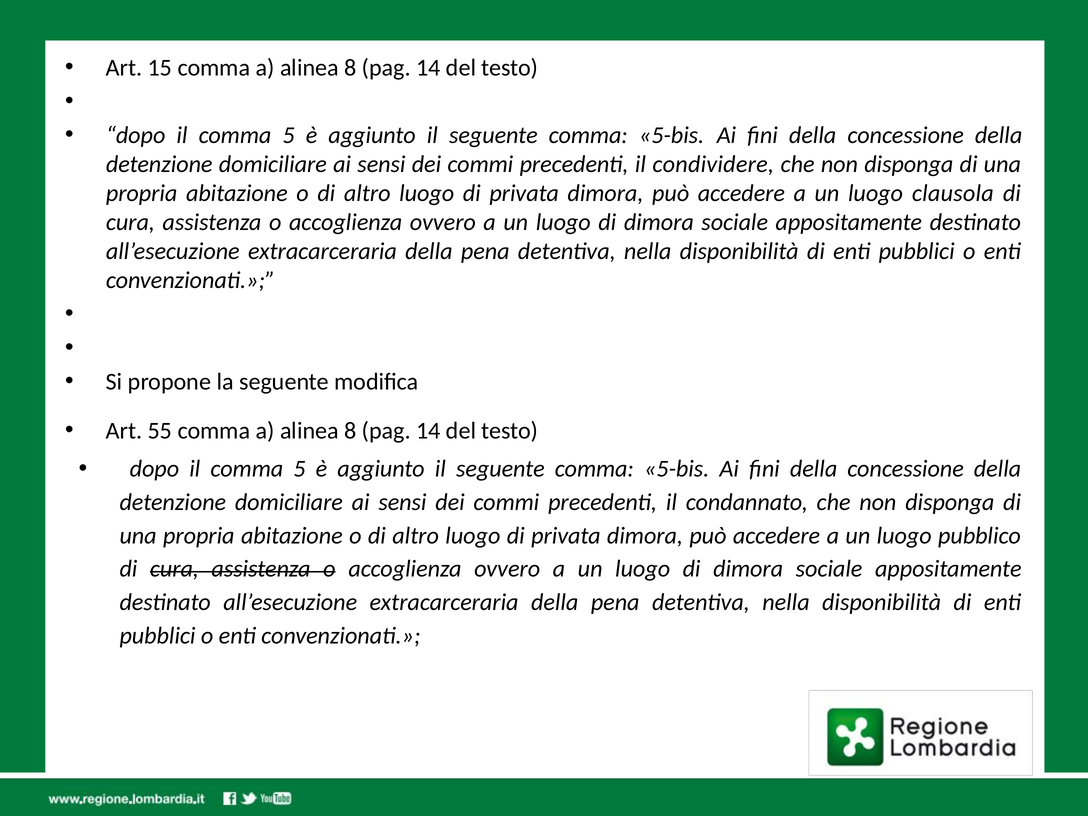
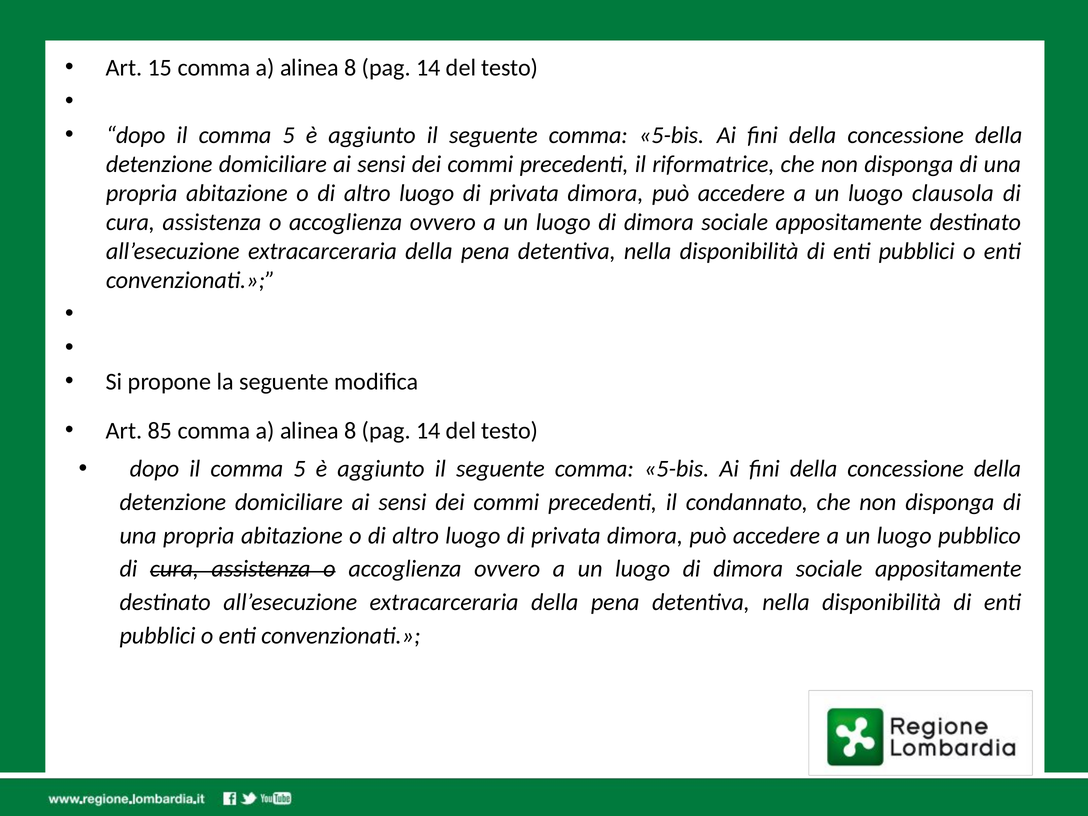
condividere: condividere -> riformatrice (713, 164)
55: 55 -> 85 (160, 431)
